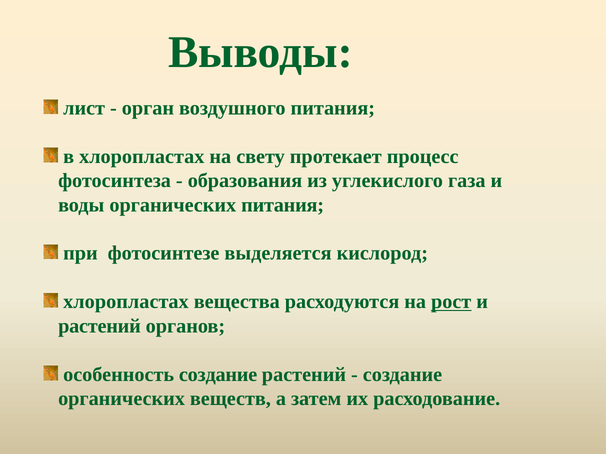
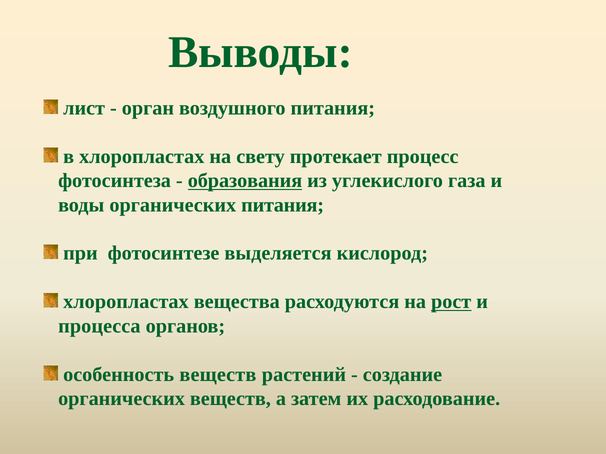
образования underline: none -> present (245, 181)
растений: растений -> процесса (99, 326)
особенность создание: создание -> веществ (218, 375)
